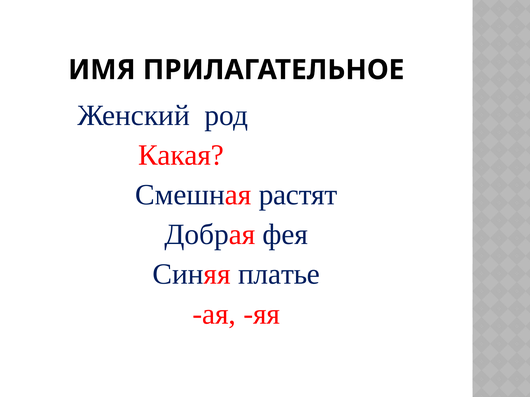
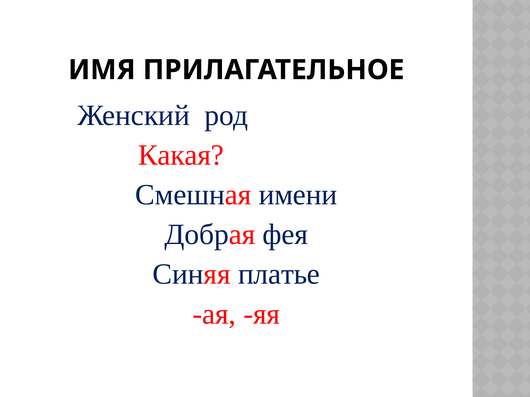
растят: растят -> имени (298, 195)
